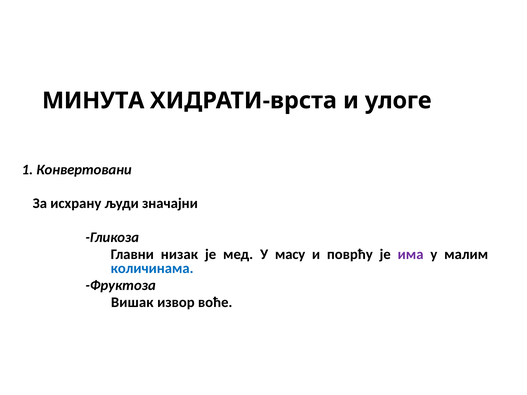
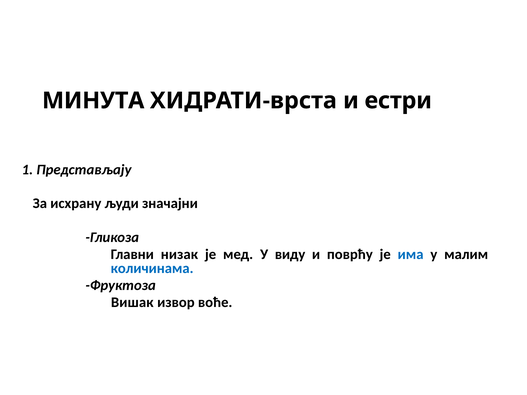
улоге: улоге -> естри (398, 101)
Конвертовани: Конвертовани -> Представљају (84, 170)
масу: масу -> виду (290, 255)
има colour: purple -> blue (411, 255)
